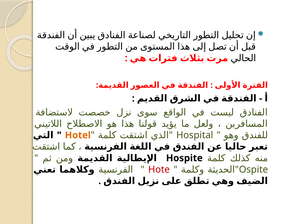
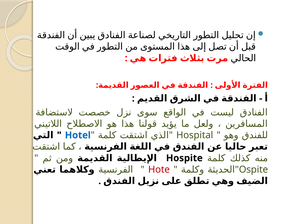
Hotel colour: orange -> blue (78, 135)
